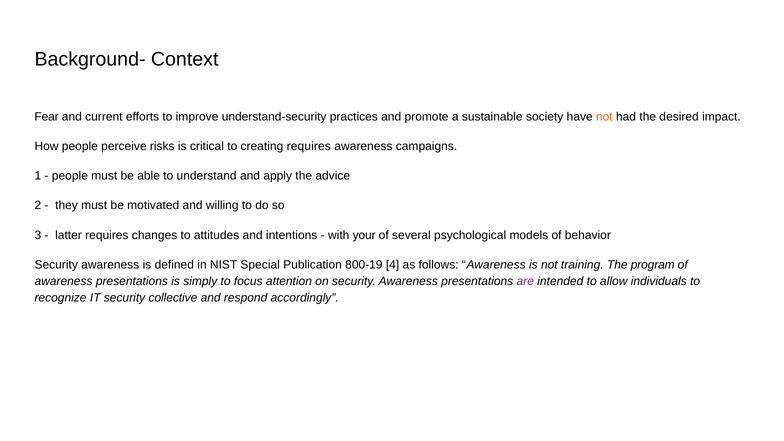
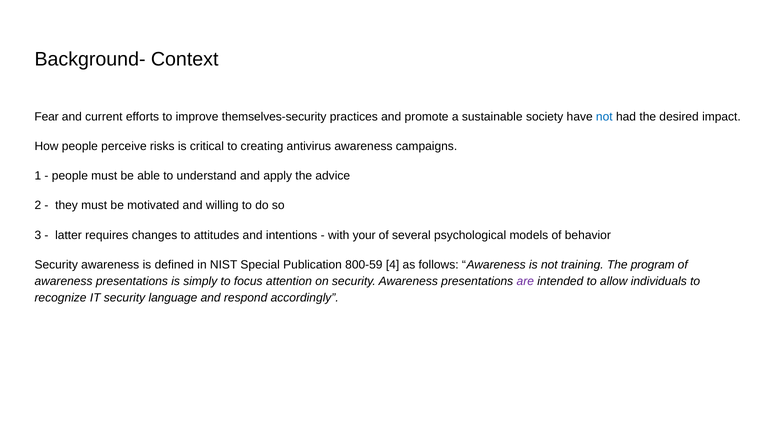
understand-security: understand-security -> themselves-security (274, 117)
not colour: orange -> blue (604, 117)
creating requires: requires -> antivirus (309, 146)
800-19: 800-19 -> 800-59 (364, 265)
collective: collective -> language (173, 298)
